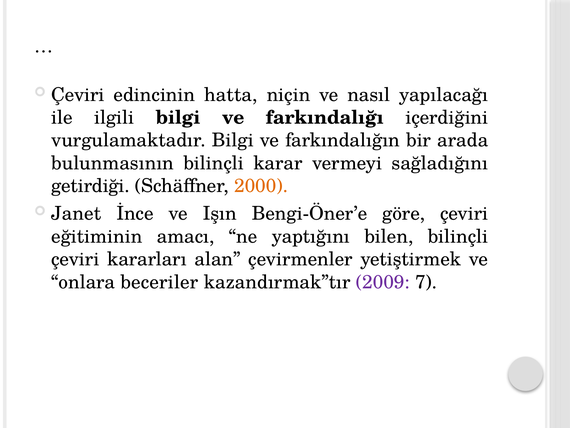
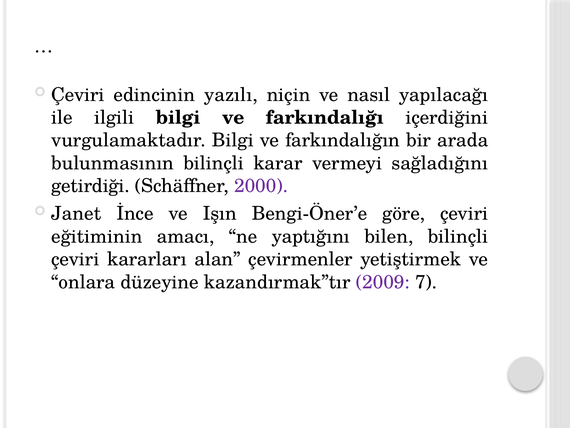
hatta: hatta -> yazılı (231, 95)
2000 colour: orange -> purple (261, 186)
beceriler: beceriler -> düzeyine (160, 282)
